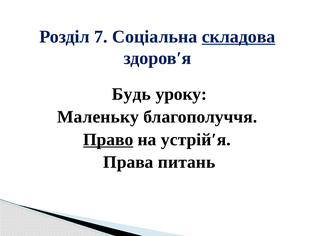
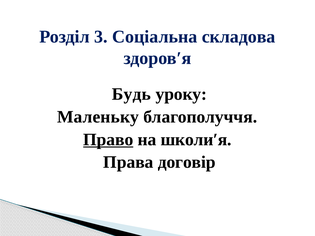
7: 7 -> 3 (101, 37)
складова underline: present -> none (239, 37)
устрій′я: устрій′я -> школи′я (196, 140)
питань: питань -> договір (187, 162)
